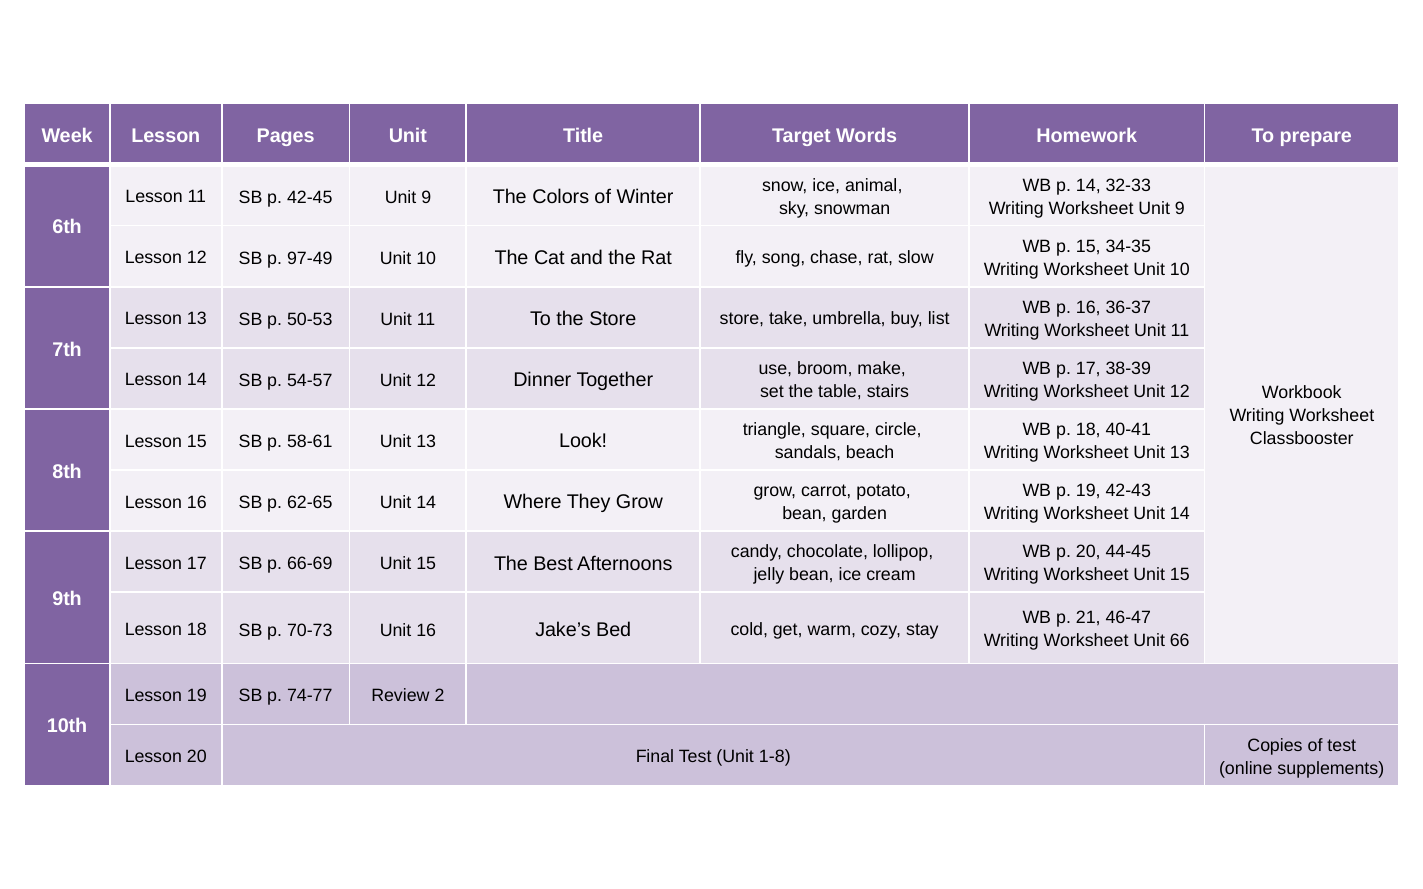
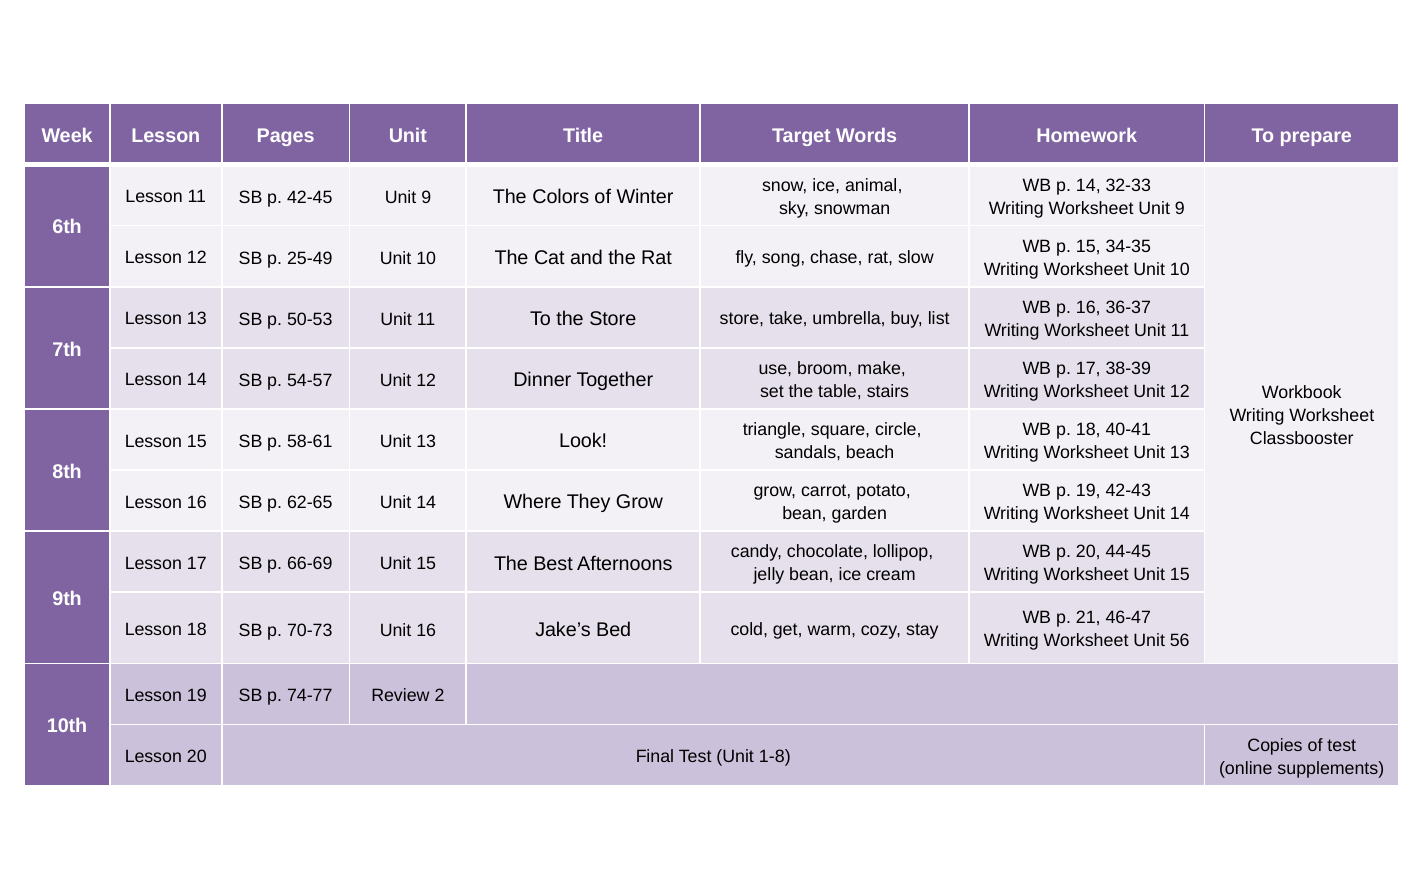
97-49: 97-49 -> 25-49 (310, 259)
66: 66 -> 56 (1180, 641)
